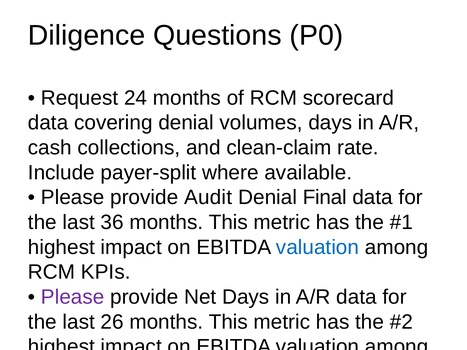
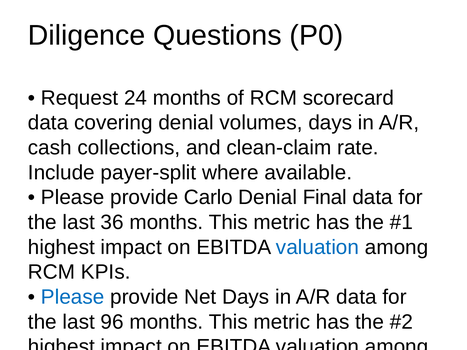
Audit: Audit -> Carlo (208, 198)
Please colour: purple -> blue (73, 297)
26: 26 -> 96 (112, 322)
